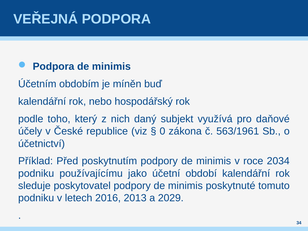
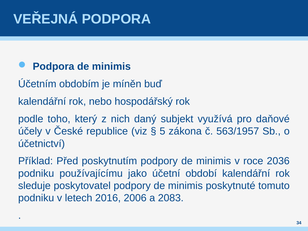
0: 0 -> 5 (162, 131)
563/1961: 563/1961 -> 563/1957 (238, 131)
2034: 2034 -> 2036 (278, 161)
2013: 2013 -> 2006 (135, 198)
2029: 2029 -> 2083 (171, 198)
